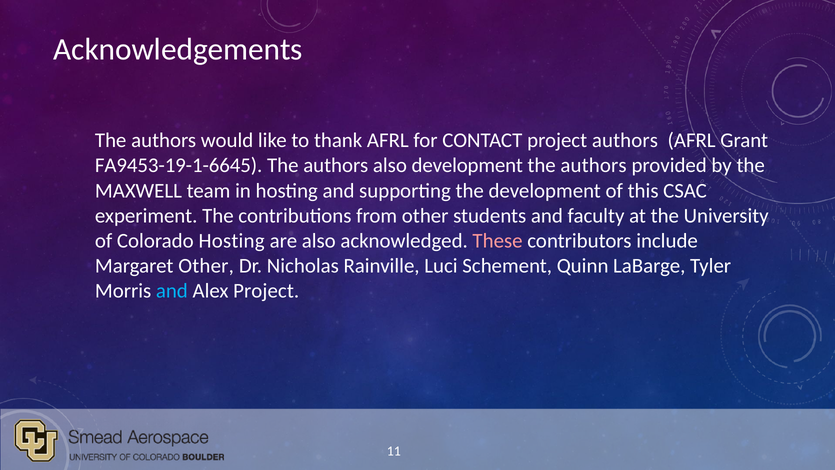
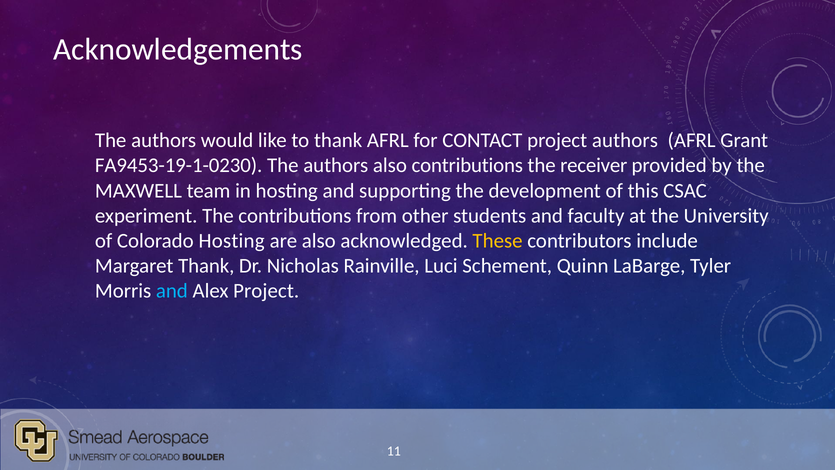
FA9453-19-1-6645: FA9453-19-1-6645 -> FA9453-19-1-0230 (179, 165)
also development: development -> contributions (467, 165)
authors: authors -> receiver (594, 165)
These colour: pink -> yellow (498, 241)
Margaret Other: Other -> Thank (206, 266)
